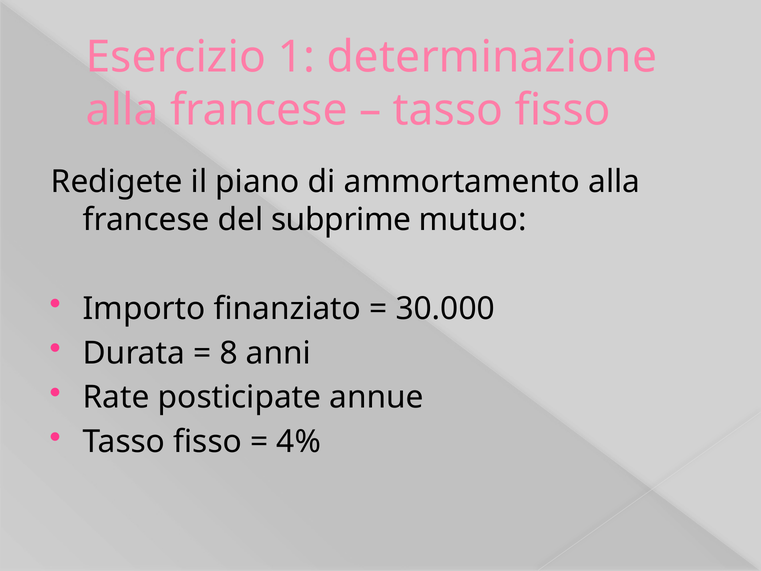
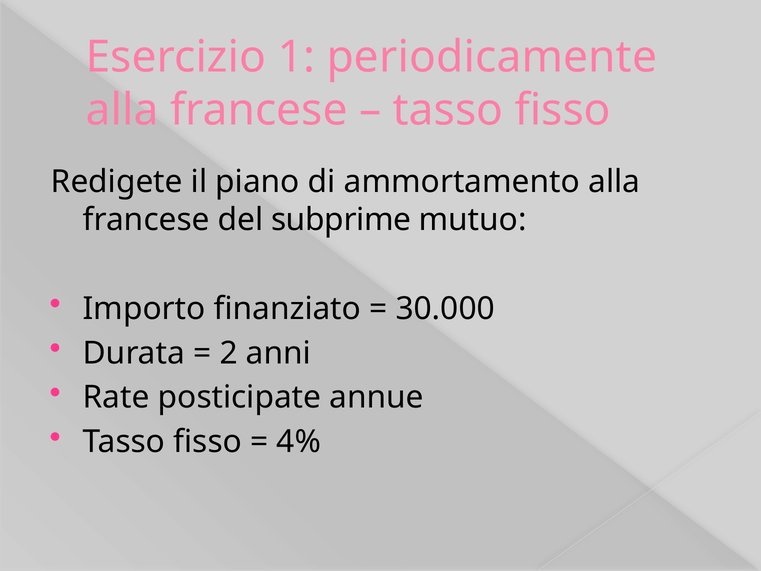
determinazione: determinazione -> periodicamente (492, 57)
8: 8 -> 2 (229, 353)
